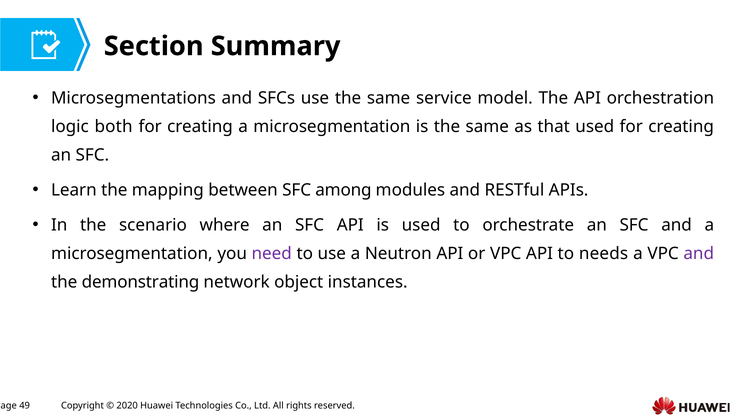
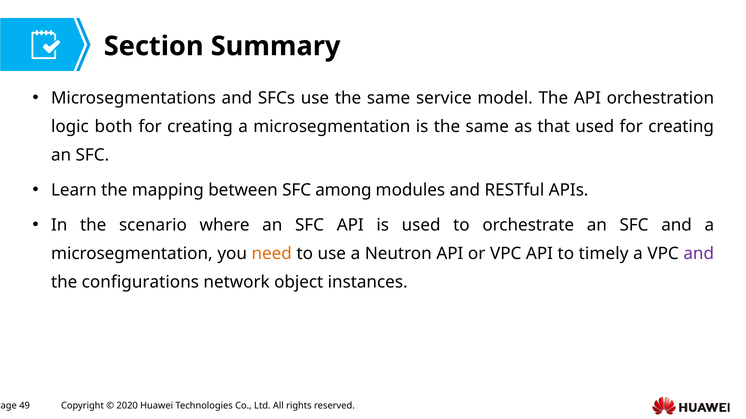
need colour: purple -> orange (272, 254)
needs: needs -> timely (604, 254)
demonstrating: demonstrating -> configurations (140, 283)
